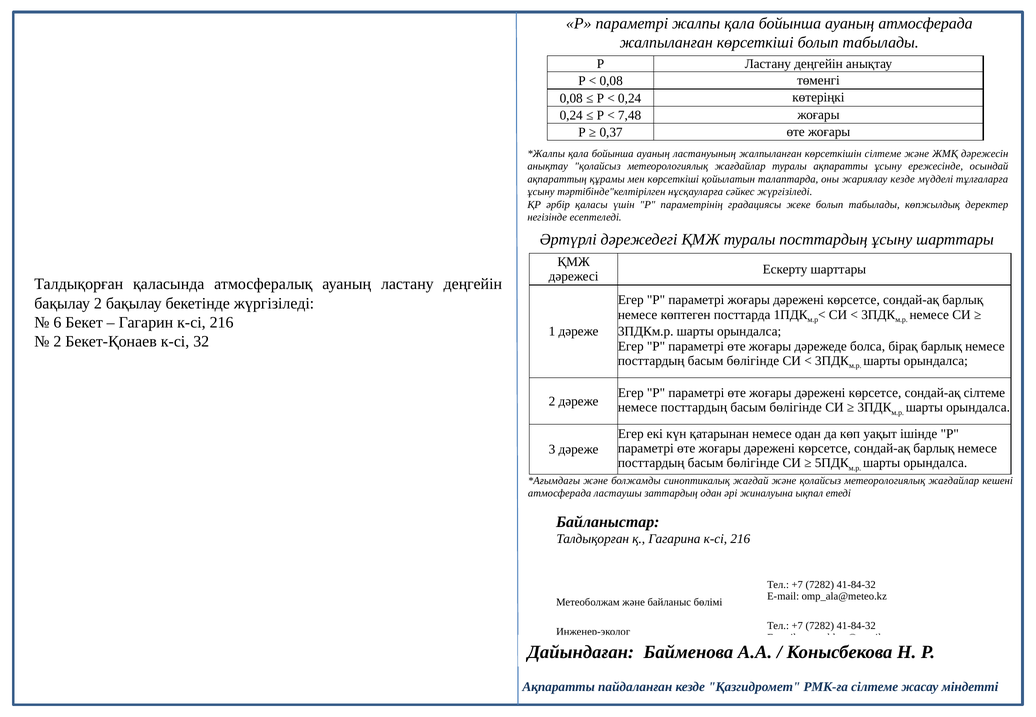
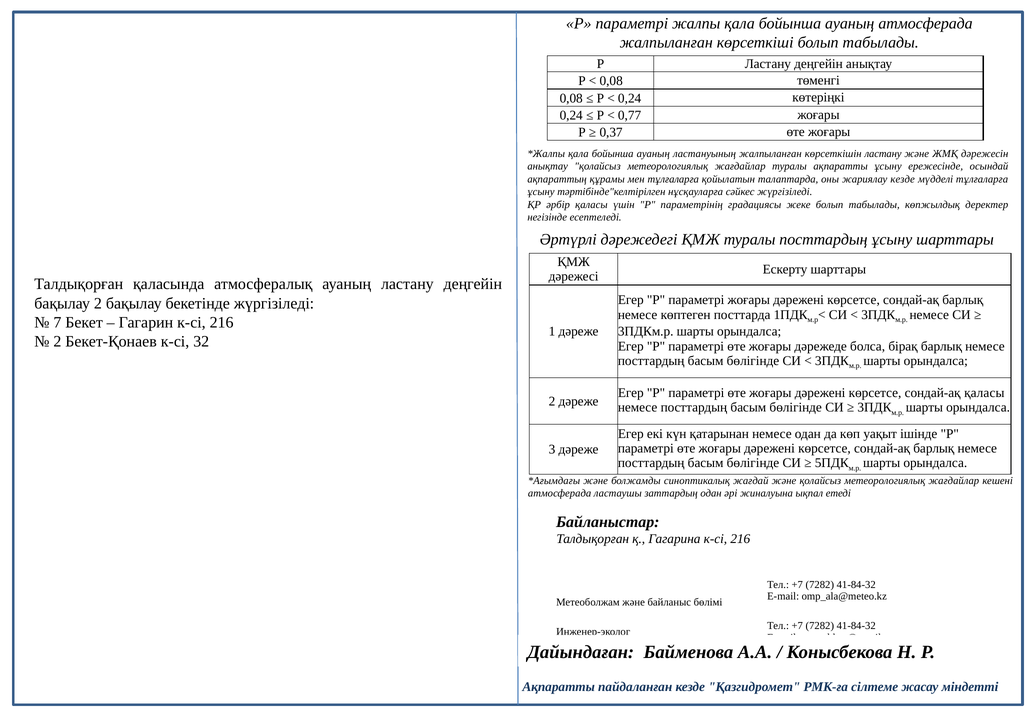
7,48: 7,48 -> 0,77 (630, 115)
көрсеткішін сілтеме: сілтеме -> ластану (883, 154)
мен көрсеткіші: көрсеткіші -> тұлғаларға (673, 179)
6: 6 -> 7 (57, 323)
сондай-ақ сілтеме: сілтеме -> қаласы (984, 393)
